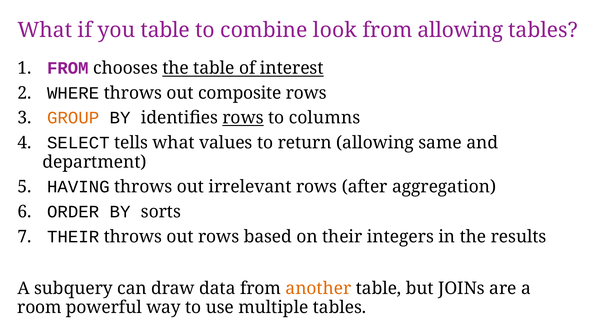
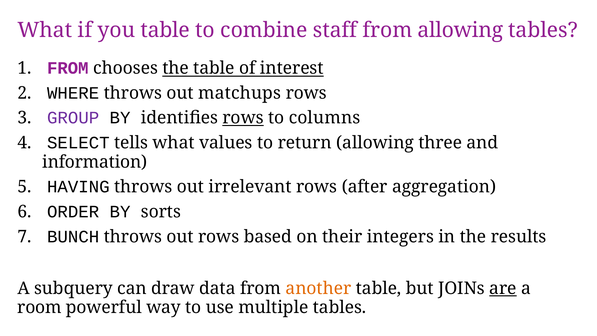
look: look -> staff (335, 30)
composite: composite -> matchups (240, 93)
GROUP colour: orange -> purple (73, 118)
same: same -> three (440, 143)
department: department -> information (95, 162)
THEIR: THEIR -> BUNCH (73, 236)
are underline: none -> present (503, 288)
